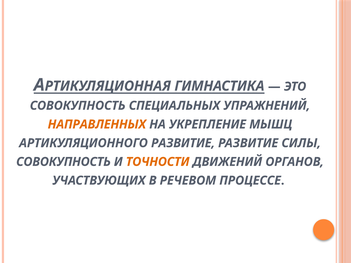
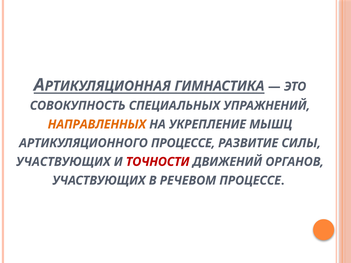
АРТИКУЛЯЦИОННОГО РАЗВИТИЕ: РАЗВИТИЕ -> ПРОЦЕССЕ (183, 143)
СОВОКУПНОСТЬ: СОВОКУПНОСТЬ -> УЧАСТВУЮЩИХ (63, 162)
ТОЧНОСТИ colour: orange -> red (158, 162)
